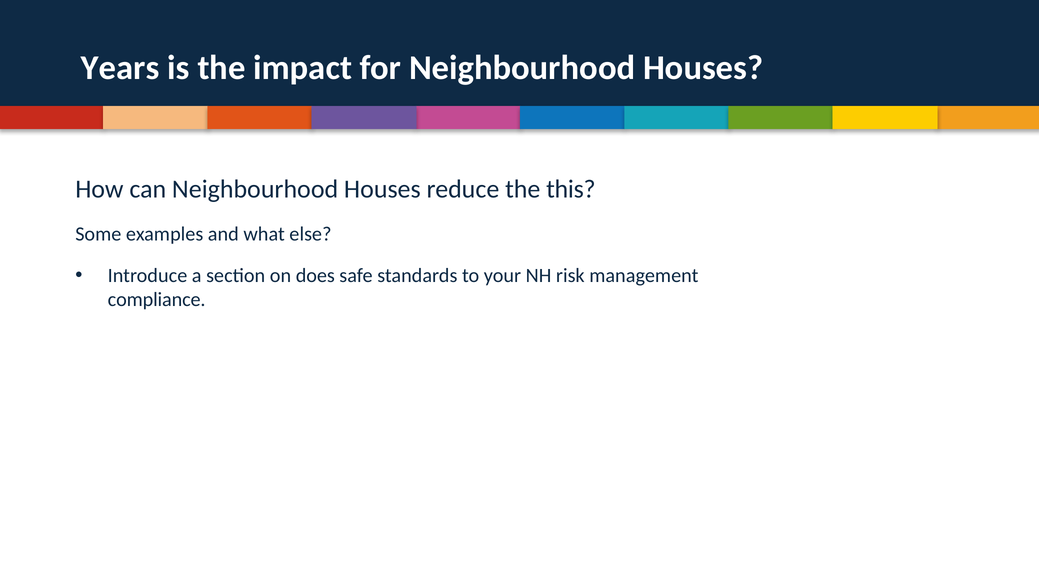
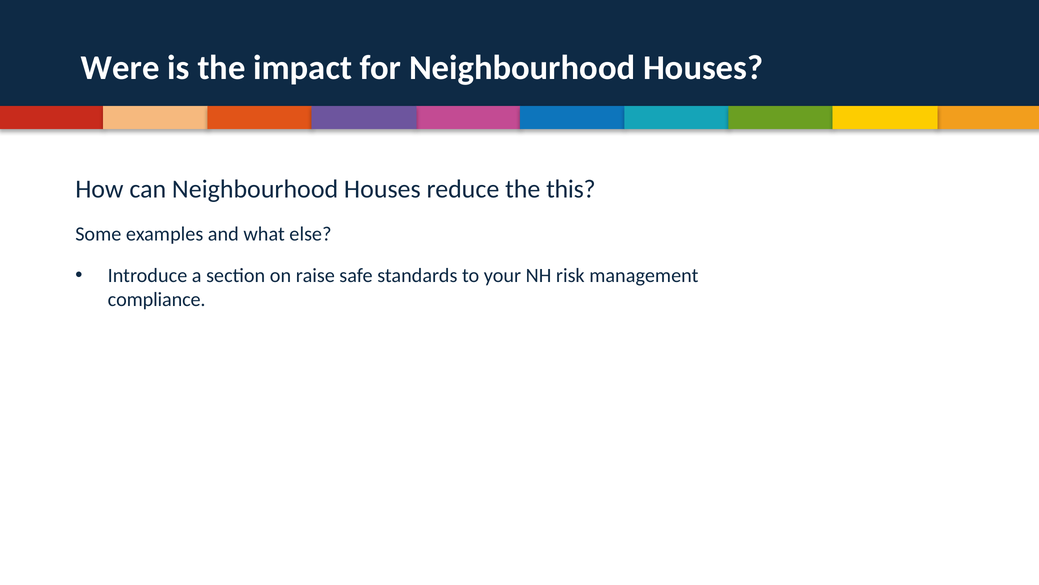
Years: Years -> Were (120, 68)
does: does -> raise (315, 275)
